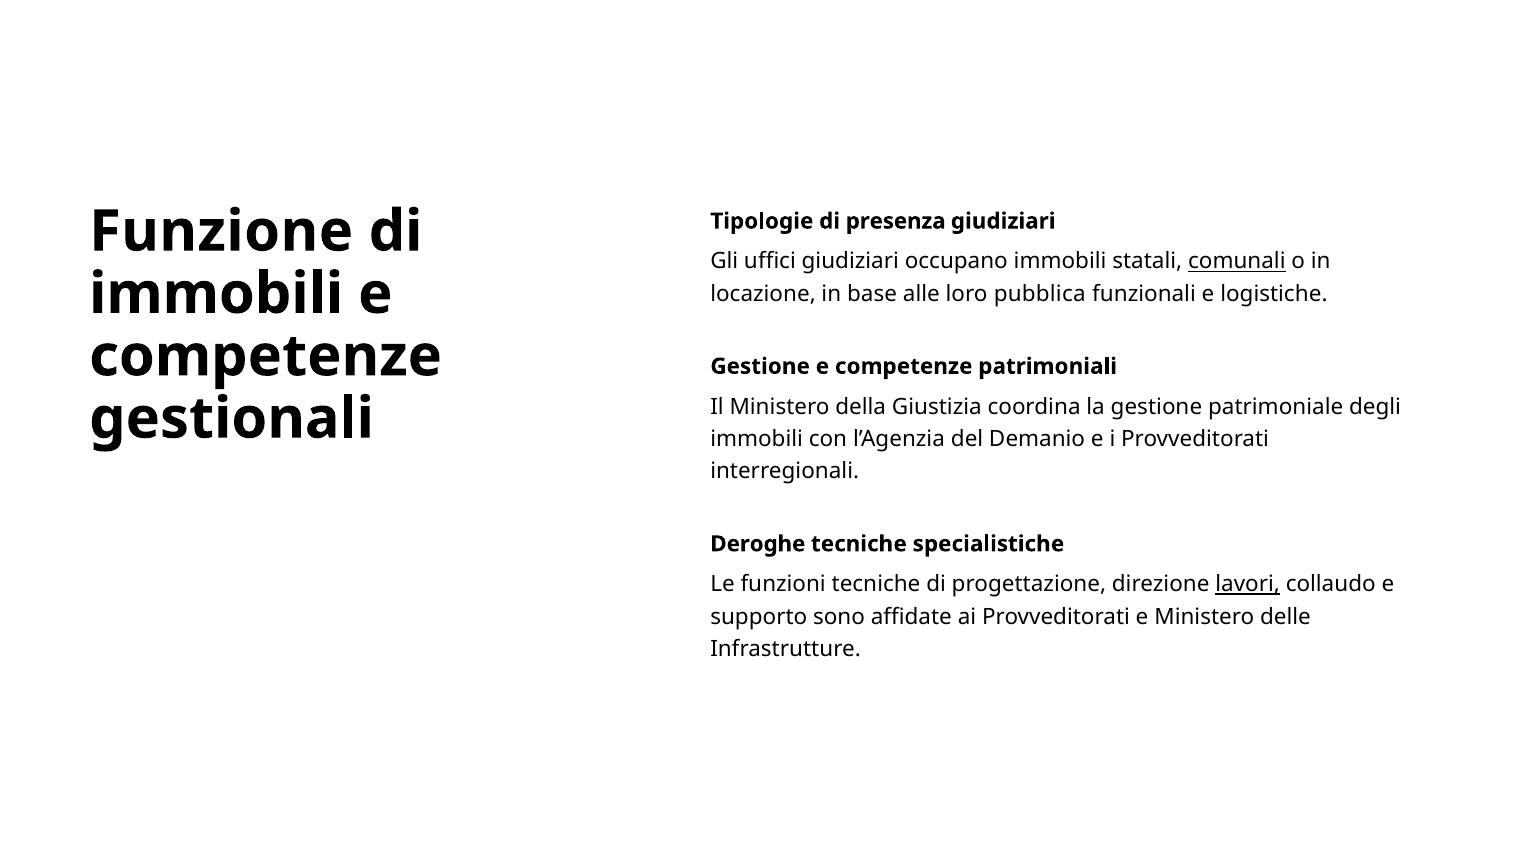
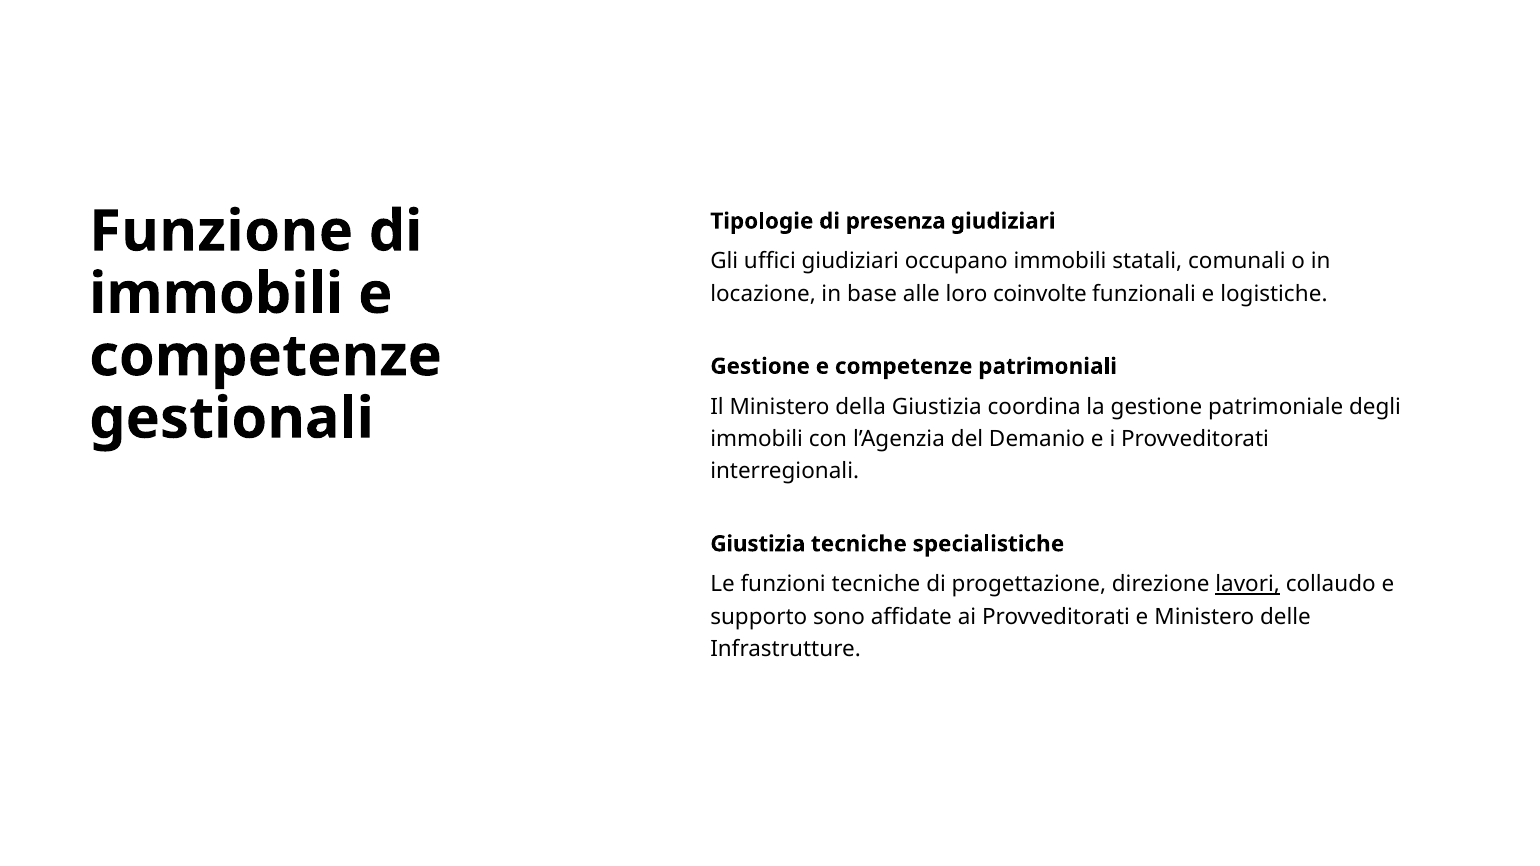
comunali underline: present -> none (1237, 262)
pubblica: pubblica -> coinvolte (1040, 294)
Deroghe: Deroghe -> Giustizia (758, 544)
